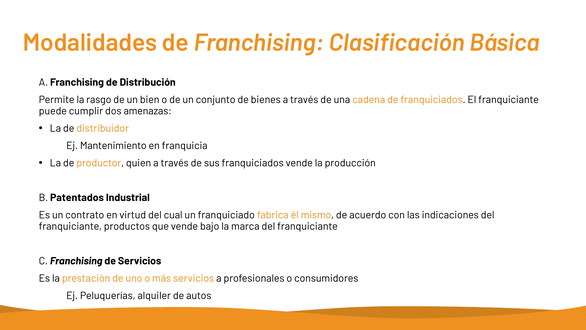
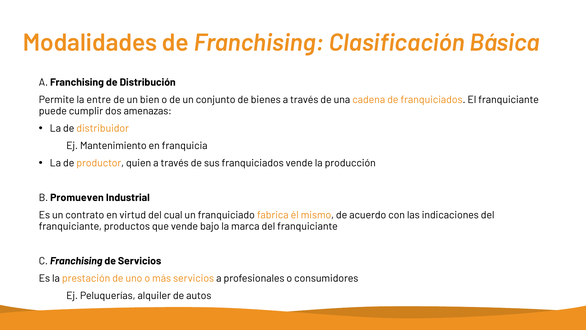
rasgo: rasgo -> entre (99, 100)
Patentados: Patentados -> Promueven (77, 198)
